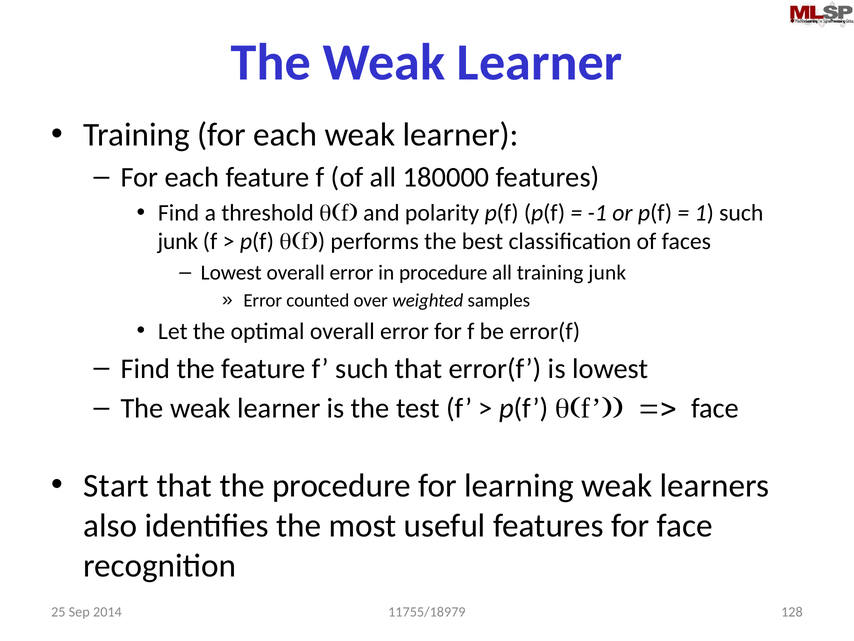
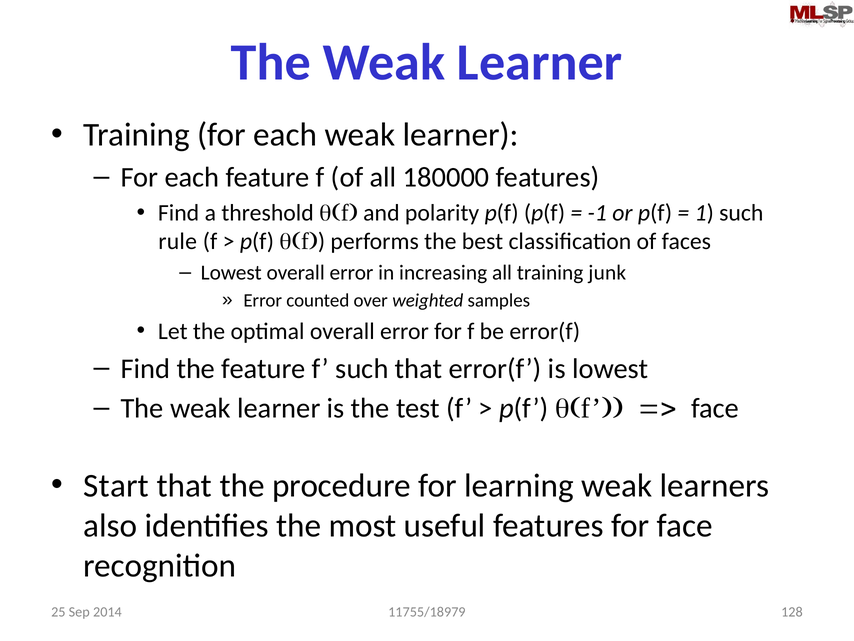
junk: junk -> rule (178, 241)
in procedure: procedure -> increasing (443, 272)
